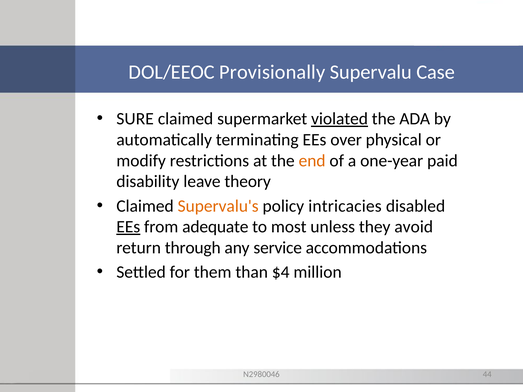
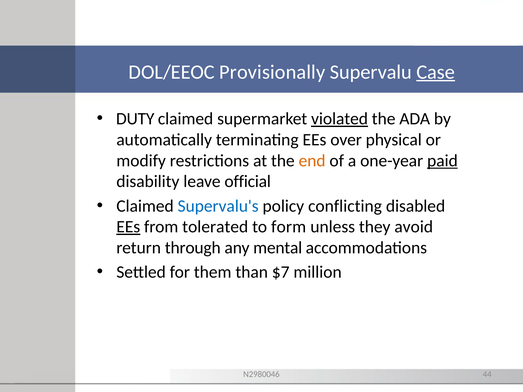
Case underline: none -> present (436, 72)
SURE: SURE -> DUTY (135, 119)
paid underline: none -> present (442, 161)
theory: theory -> official (248, 182)
Supervalu's colour: orange -> blue (218, 206)
intricacies: intricacies -> conflicting (345, 206)
adequate: adequate -> tolerated (215, 227)
most: most -> form (289, 227)
service: service -> mental (278, 248)
$4: $4 -> $7 (281, 272)
